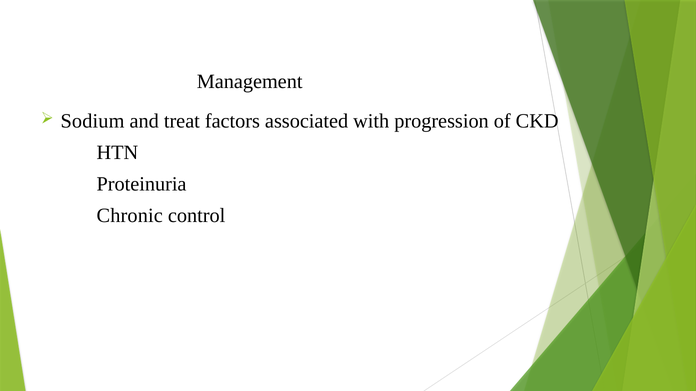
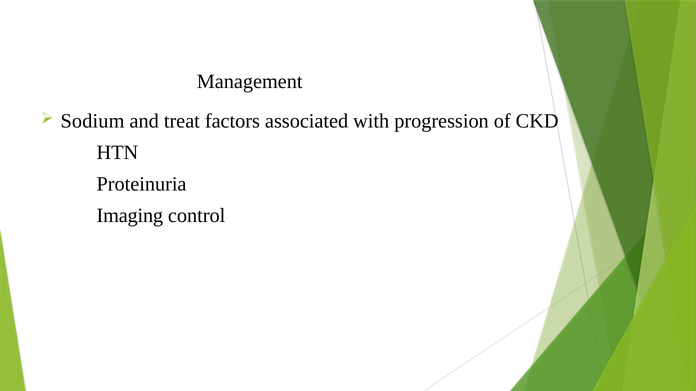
Chronic: Chronic -> Imaging (130, 216)
